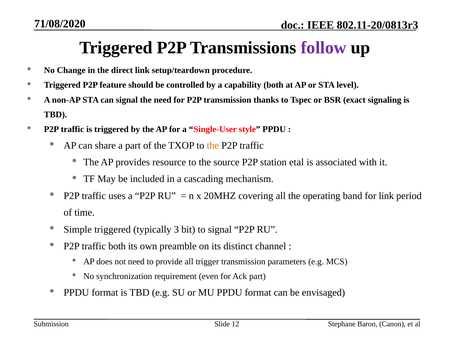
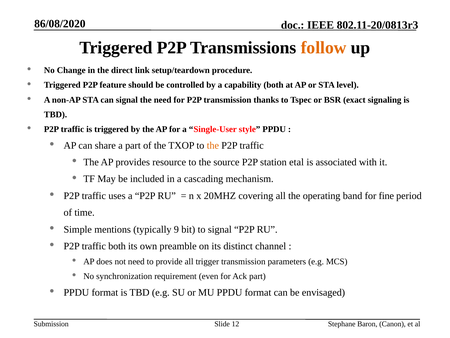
71/08/2020: 71/08/2020 -> 86/08/2020 (60, 24)
follow colour: purple -> orange (324, 48)
for link: link -> fine (386, 196)
Simple triggered: triggered -> mentions (113, 229)
3: 3 -> 9 (176, 229)
